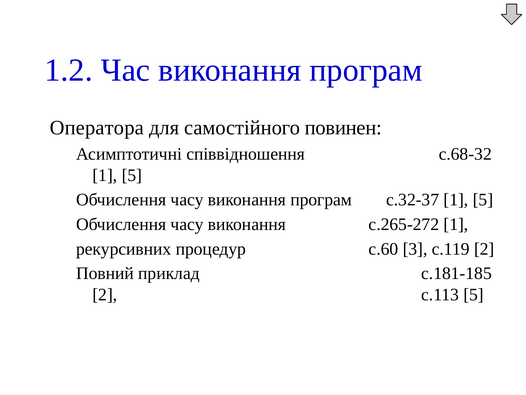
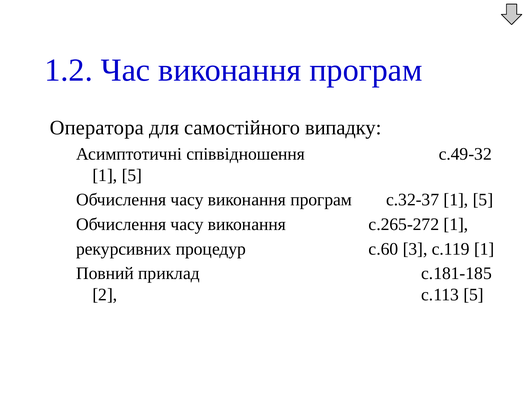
повинен: повинен -> випадку (343, 128)
с.68-32: с.68-32 -> с.49-32 (465, 154)
с.119 2: 2 -> 1 (484, 249)
